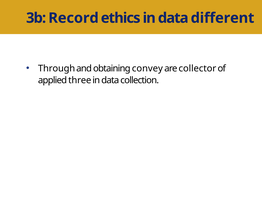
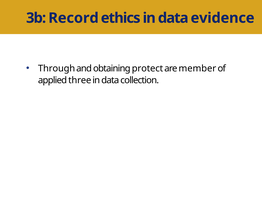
different: different -> evidence (223, 18)
convey: convey -> protect (147, 69)
collector: collector -> member (197, 69)
